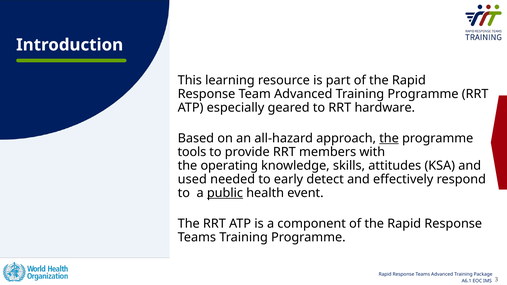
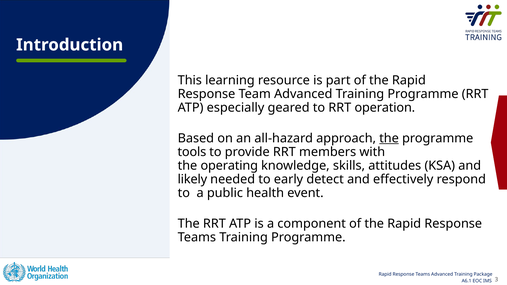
hardware: hardware -> operation (385, 108)
used: used -> likely (192, 179)
public underline: present -> none (225, 193)
